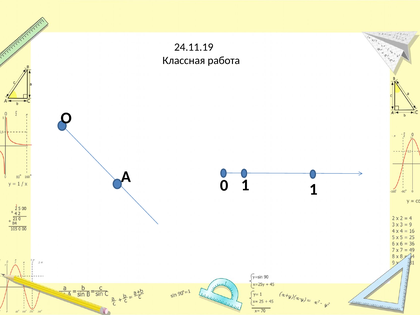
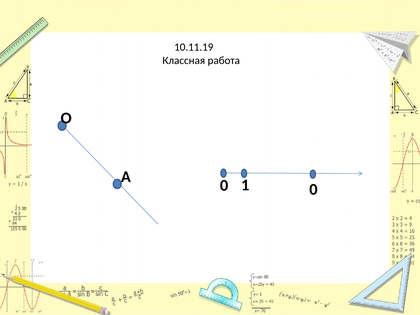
24.11.19: 24.11.19 -> 10.11.19 (194, 47)
1 1: 1 -> 0 (313, 189)
